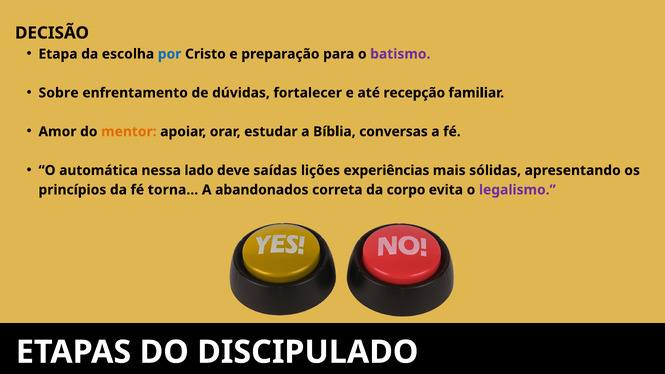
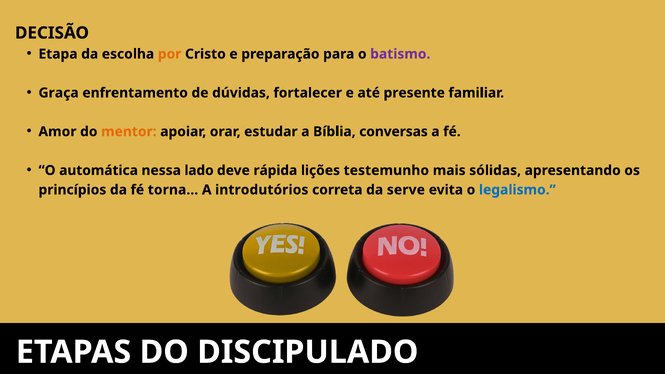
por colour: blue -> orange (170, 54)
Sobre: Sobre -> Graça (59, 93)
recepção: recepção -> presente (414, 93)
saídas: saídas -> rápida (275, 170)
experiências: experiências -> testemunho (386, 170)
abandonados: abandonados -> introdutórios (262, 190)
corpo: corpo -> serve (406, 190)
legalismo colour: purple -> blue (517, 190)
